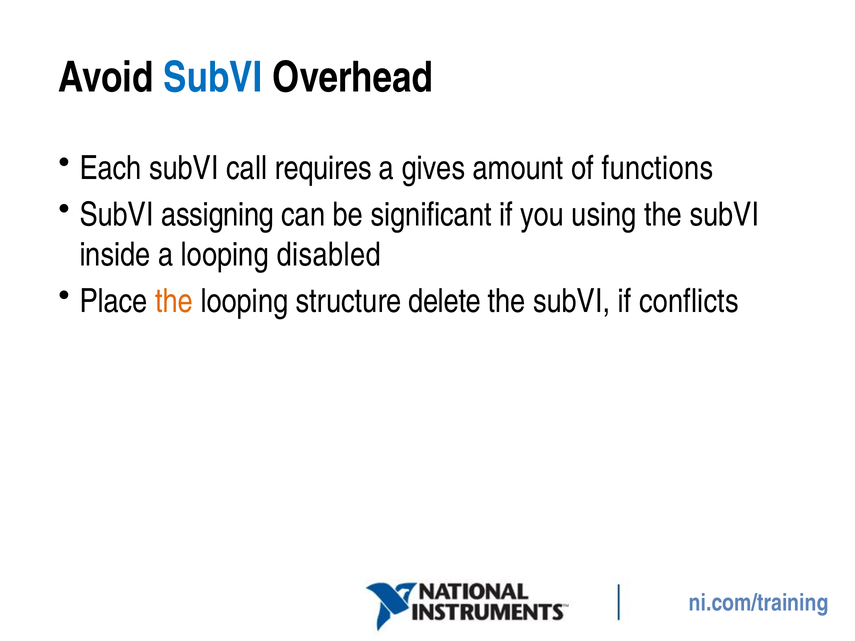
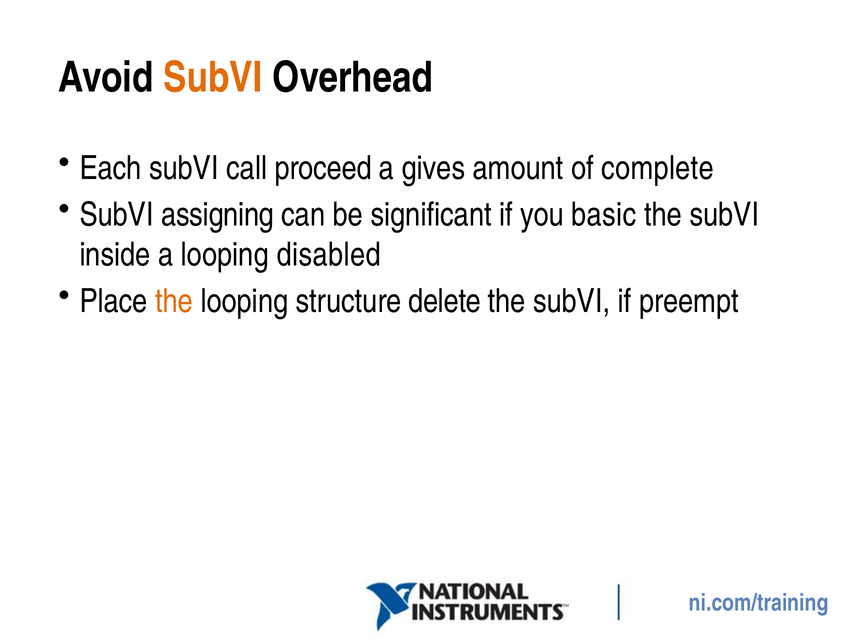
SubVI colour: blue -> orange (213, 78)
requires: requires -> proceed (323, 168)
functions: functions -> complete (658, 168)
using: using -> basic (604, 215)
conflicts: conflicts -> preempt (689, 301)
